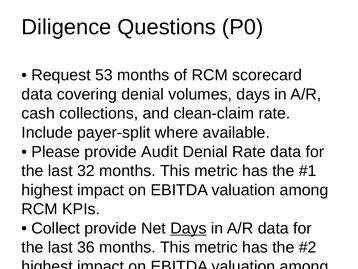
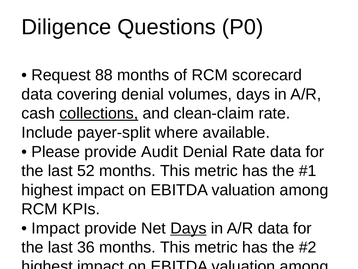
53: 53 -> 88 (104, 75)
collections underline: none -> present (99, 113)
32: 32 -> 52 (86, 171)
Collect: Collect -> Impact (56, 228)
